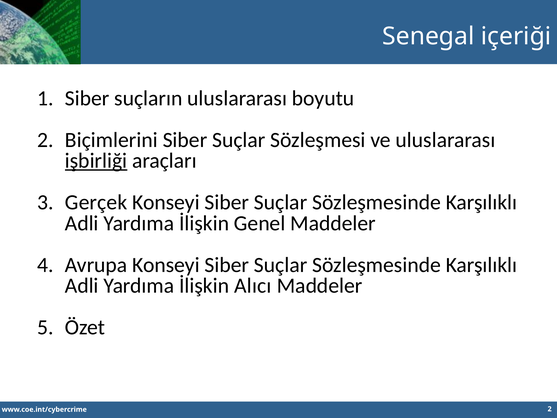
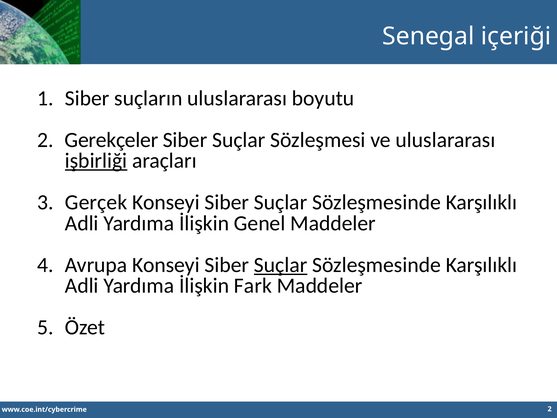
Biçimlerini: Biçimlerini -> Gerekçeler (111, 140)
Suçlar underline: none -> present (281, 265)
Alıcı: Alıcı -> Fark (253, 286)
